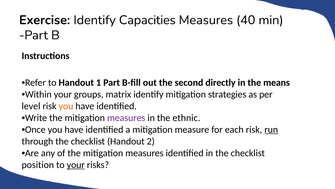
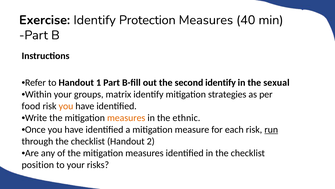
Capacities: Capacities -> Protection (147, 20)
second directly: directly -> identify (221, 82)
means: means -> sexual (276, 82)
level: level -> food (31, 106)
measures colour: purple -> orange (126, 117)
your underline: present -> none (76, 164)
